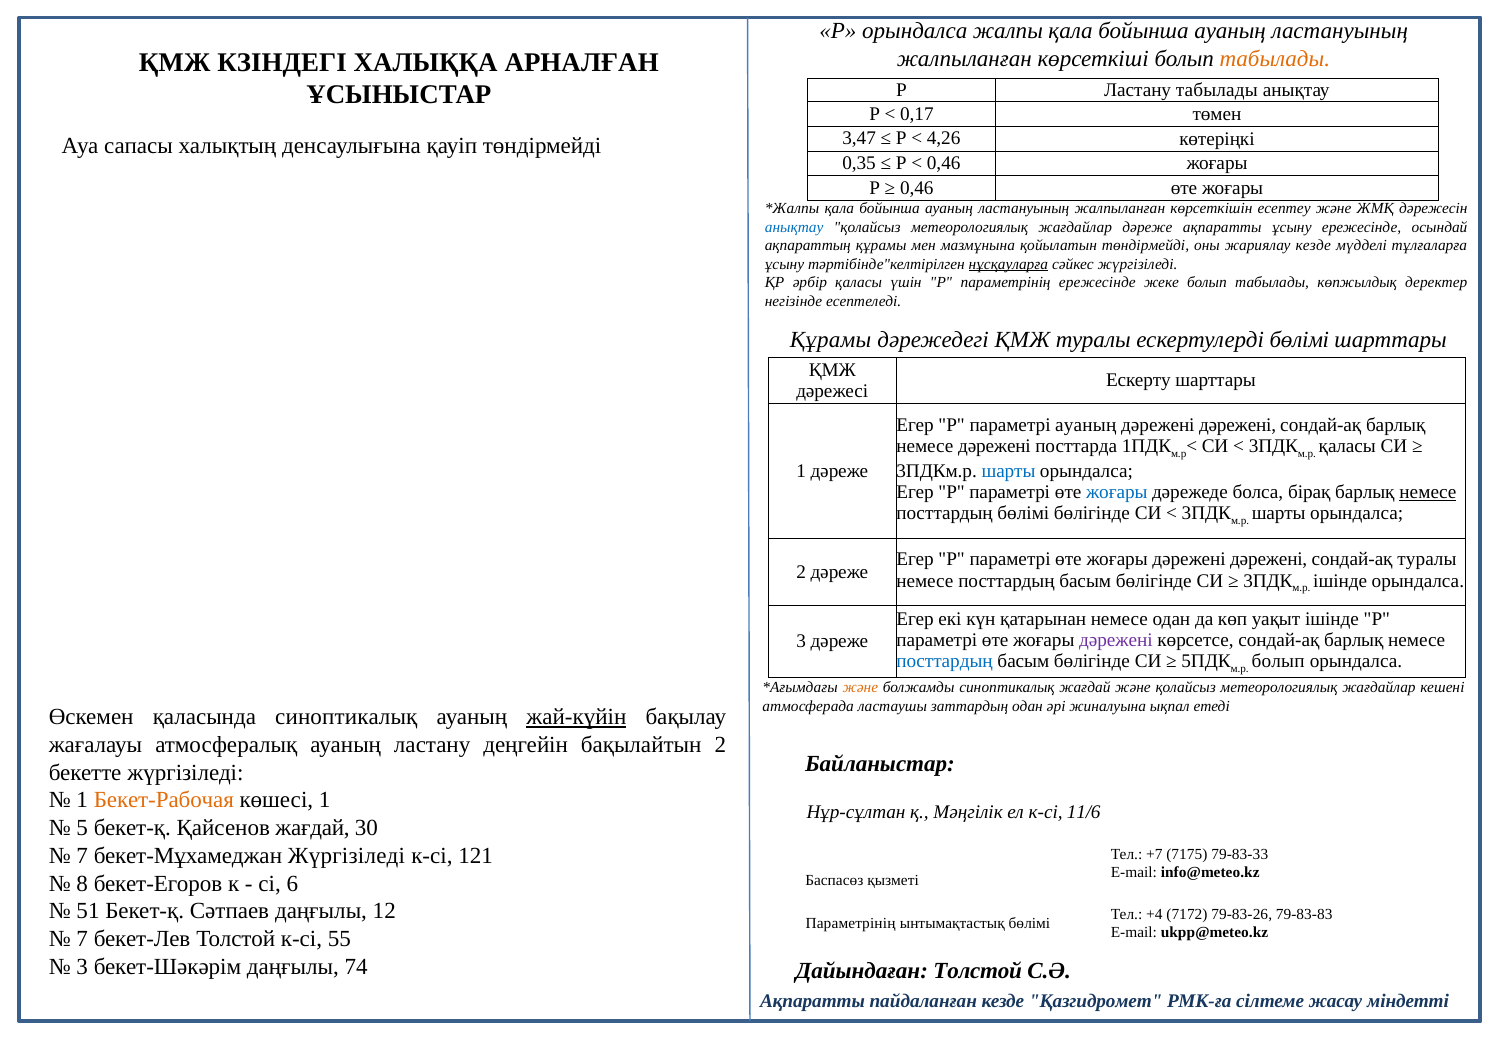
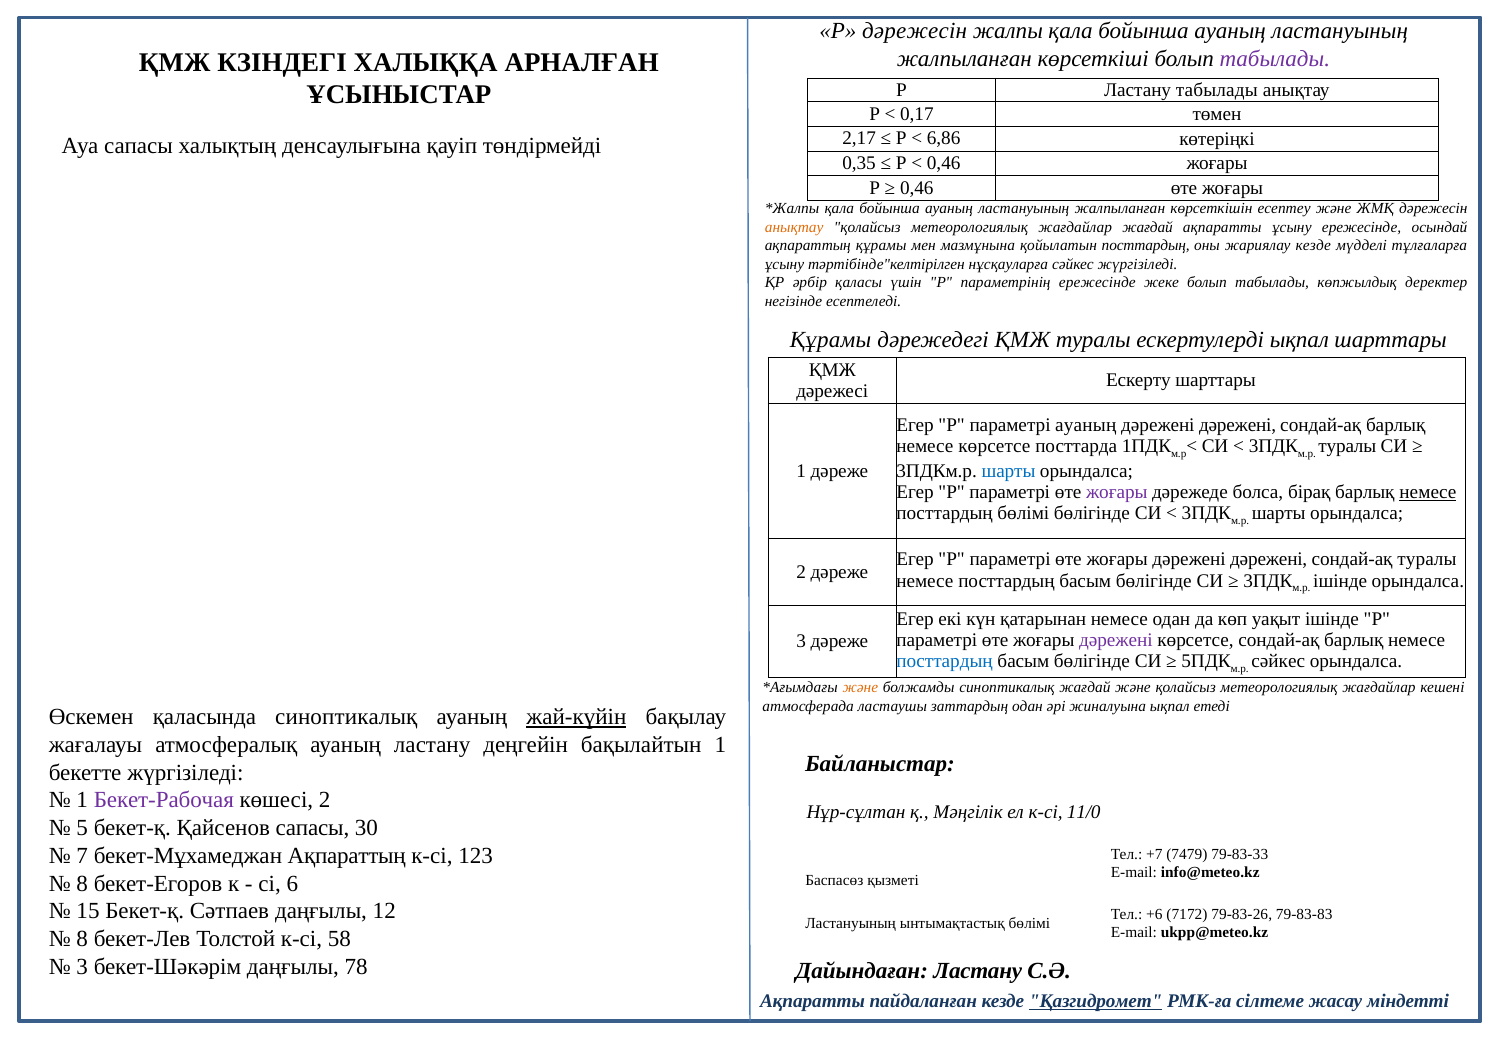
Р орындалса: орындалса -> дәрежесін (915, 31)
табылады colour: orange -> purple (1275, 59)
3,47: 3,47 -> 2,17 (859, 138)
4,26: 4,26 -> 6,86 (944, 138)
анықтау colour: blue -> orange (794, 227)
жағдайлар дәреже: дәреже -> жағдай (1148, 227)
қойылатын төндірмейді: төндірмейді -> посттардың (1146, 246)
нұсқауларға underline: present -> none (1008, 264)
ескертулерді бөлімі: бөлімі -> ықпал (1299, 339)
немесе дәрежені: дәрежені -> көрсетсе (994, 446)
қаласы: қаласы -> туралы (1347, 446)
жоғары colour: blue -> purple (1117, 492)
болып: болып -> сәйкес (1278, 661)
бақылайтын 2: 2 -> 1 (720, 745)
Бекет-Рабочая colour: orange -> purple (164, 800)
көшесі 1: 1 -> 2 (325, 800)
11/6: 11/6 -> 11/0 (1084, 812)
Қайсенов жағдай: жағдай -> сапасы (313, 828)
бекет-Мұхамеджан Жүргізіледі: Жүргізіледі -> Ақпараттың (347, 855)
121: 121 -> 123 (476, 855)
7175: 7175 -> 7479 (1187, 854)
51: 51 -> 15 (88, 911)
+4: +4 -> +6 (1154, 914)
Параметрінің: Параметрінің -> Ластануының (851, 923)
7: 7 -> 8 (82, 938)
55: 55 -> 58 (339, 938)
74: 74 -> 78 (356, 966)
Дайындаған Толстой: Толстой -> Ластану (978, 970)
Қазгидромет underline: none -> present (1096, 1001)
